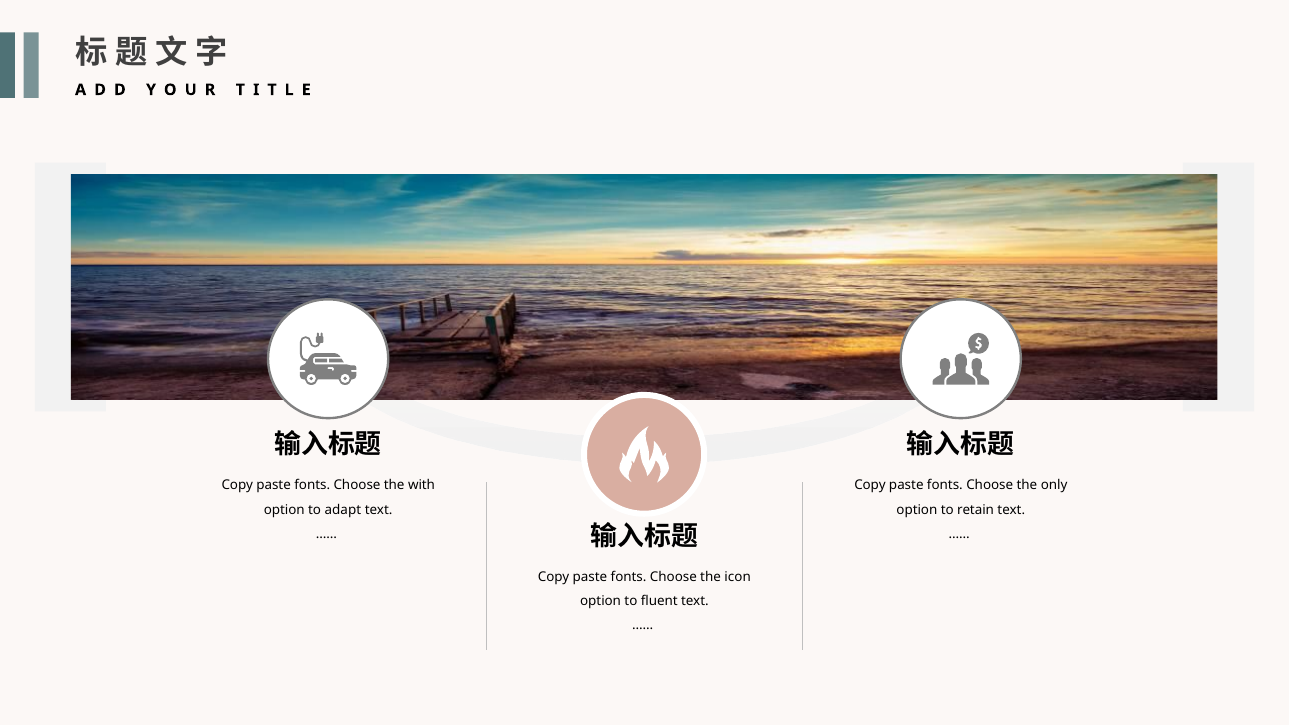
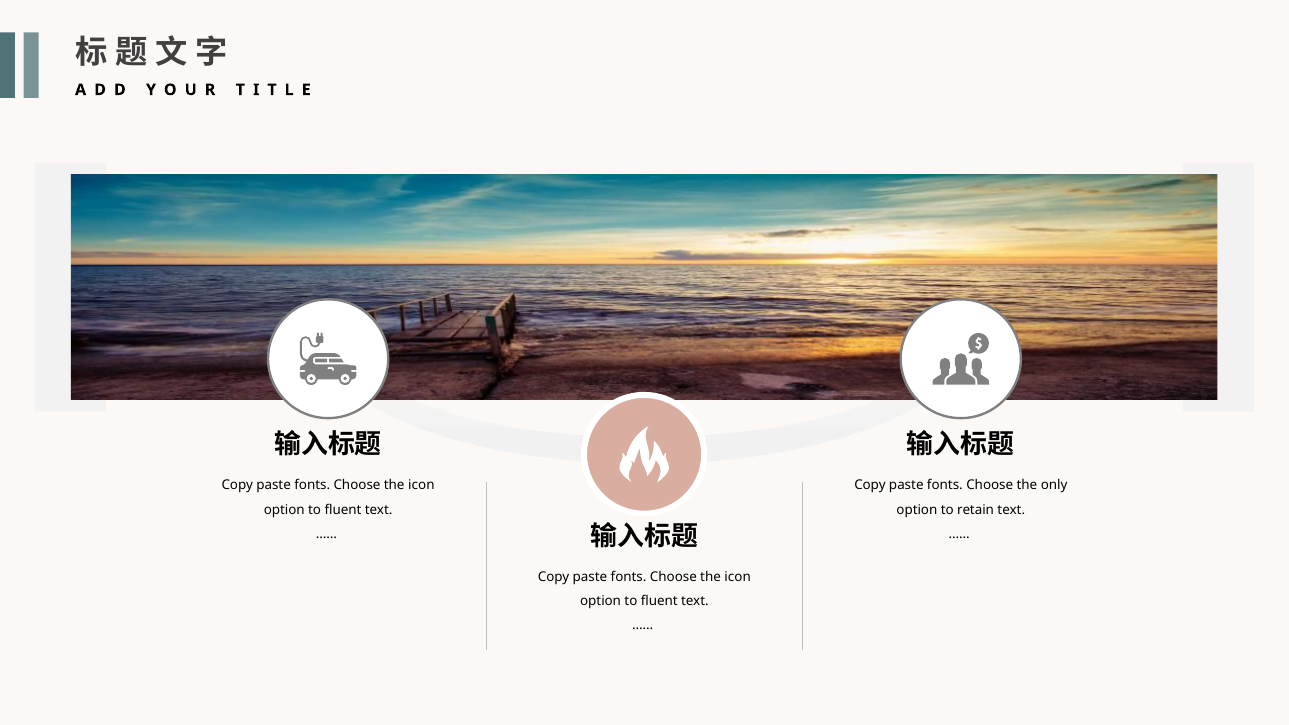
with: with -> icon (421, 485)
adapt: adapt -> fluent (343, 510)
